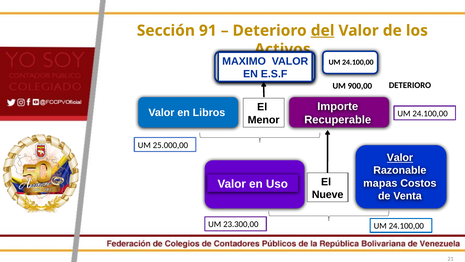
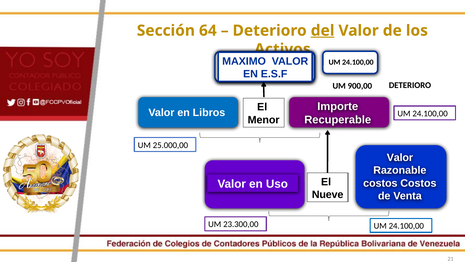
91: 91 -> 64 (208, 31)
Valor underline: present -> none (400, 157)
mapas: mapas -> costos (380, 183)
